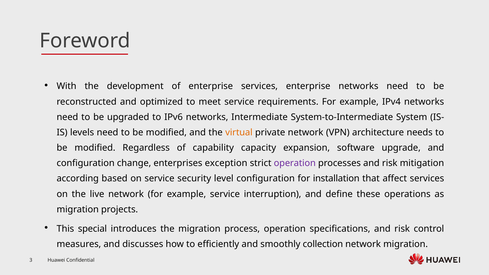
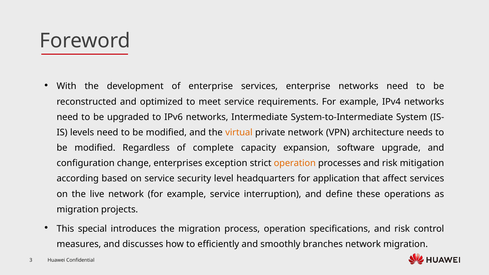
capability: capability -> complete (213, 148)
operation colour: purple -> orange (295, 163)
level configuration: configuration -> headquarters (266, 179)
installation: installation -> application (336, 179)
collection: collection -> branches (323, 244)
